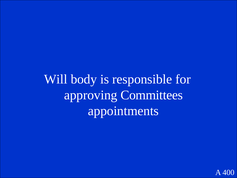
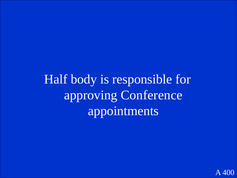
Will: Will -> Half (56, 79)
Committees: Committees -> Conference (152, 95)
